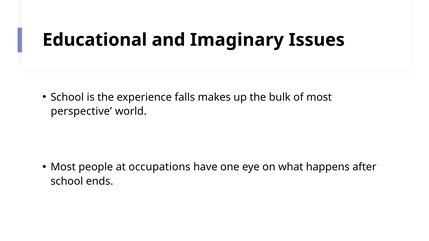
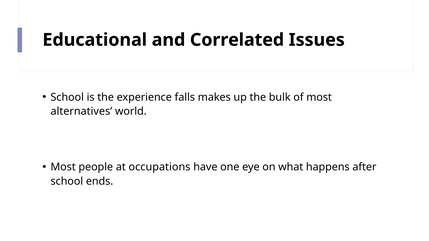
Imaginary: Imaginary -> Correlated (237, 40)
perspective: perspective -> alternatives (81, 111)
